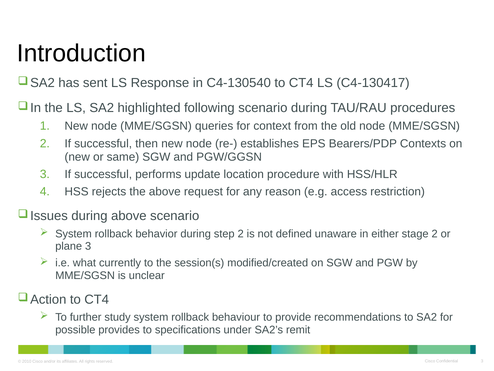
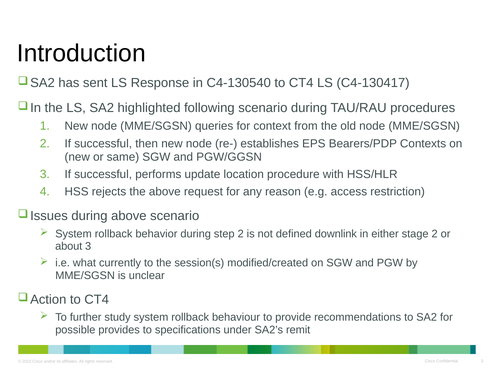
unaware: unaware -> downlink (336, 234)
plane: plane -> about (69, 246)
